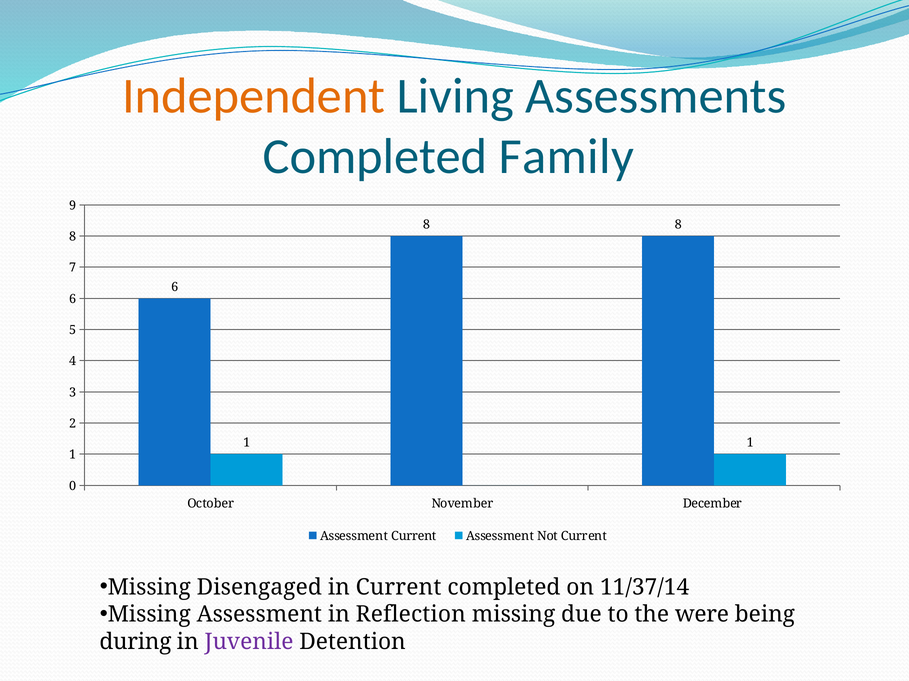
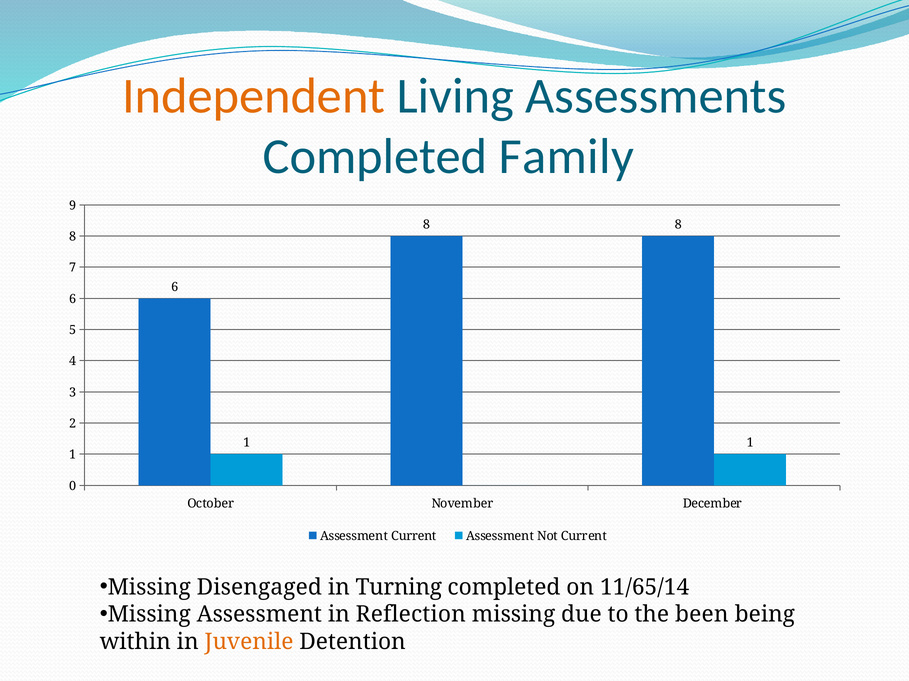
in Current: Current -> Turning (399, 588)
11/37/14: 11/37/14 -> 11/65/14 (645, 588)
were: were -> been (702, 615)
during: during -> within (135, 642)
Juvenile colour: purple -> orange (249, 642)
